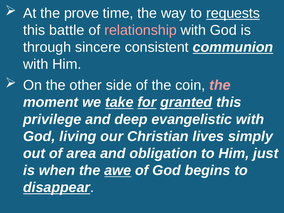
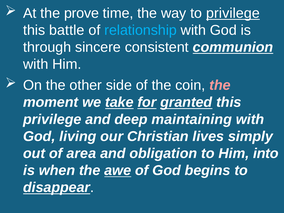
to requests: requests -> privilege (233, 13)
relationship colour: pink -> light blue (141, 30)
evangelistic: evangelistic -> maintaining (192, 119)
just: just -> into (266, 153)
